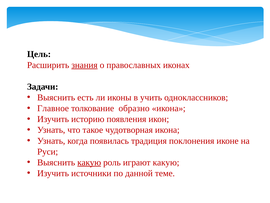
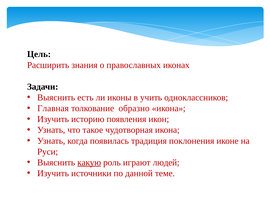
знания underline: present -> none (84, 65)
Главное: Главное -> Главная (53, 108)
играют какую: какую -> людей (166, 162)
